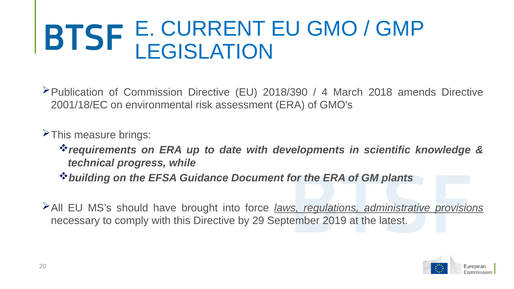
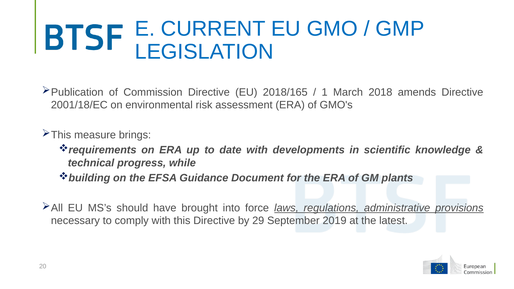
2018/390: 2018/390 -> 2018/165 (285, 92)
4: 4 -> 1 (325, 92)
